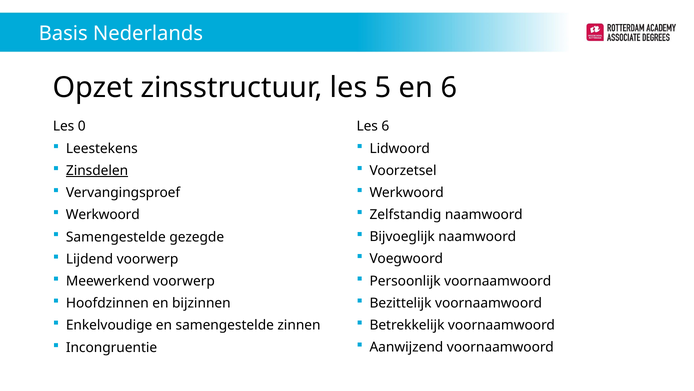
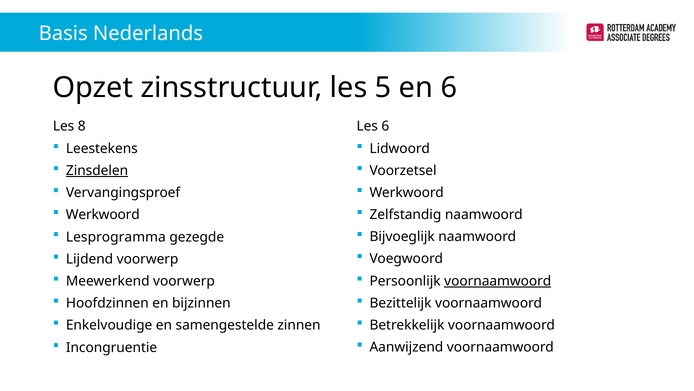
0: 0 -> 8 (82, 126)
Samengestelde: Samengestelde -> Lesprogramma (116, 237)
voornaamwoord underline: none -> present (498, 281)
